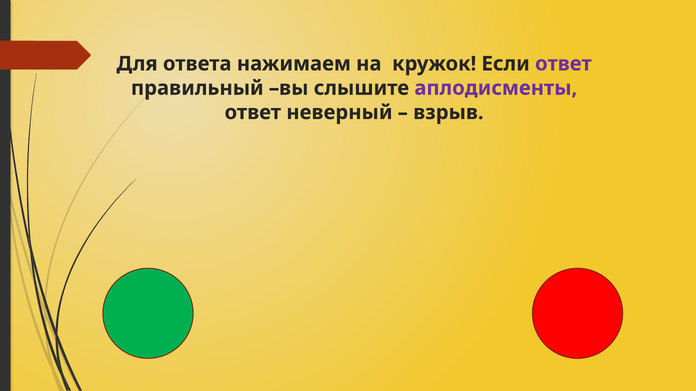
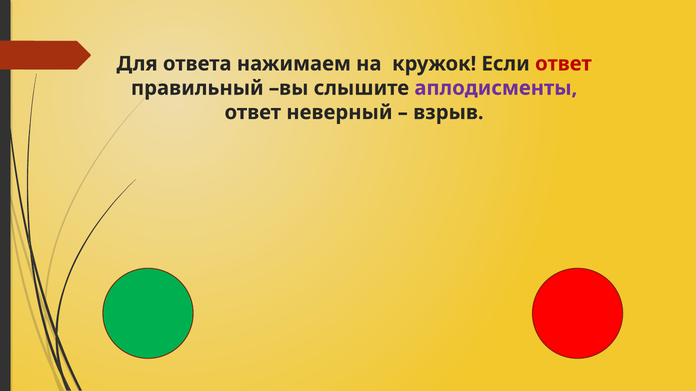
ответ colour: purple -> red (563, 64)
